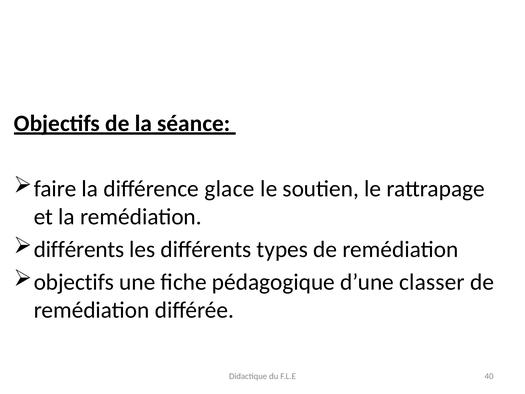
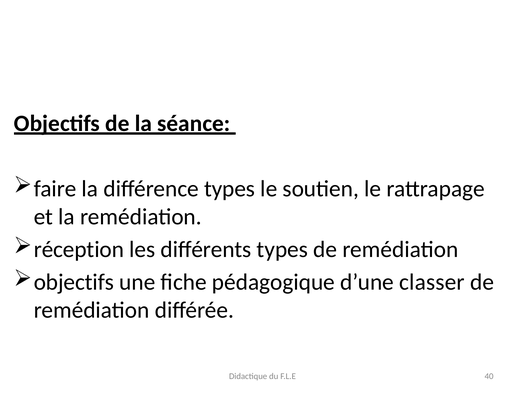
différence glace: glace -> types (230, 189)
différents: différents -> réception (79, 249)
